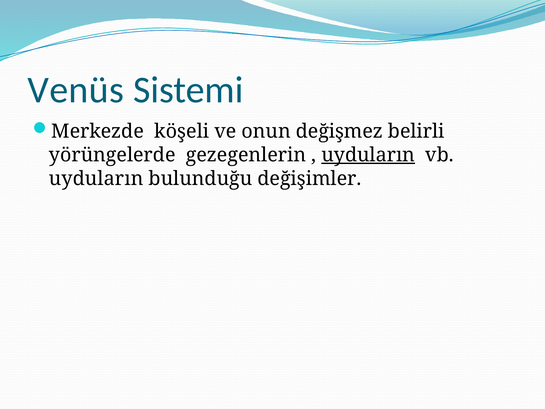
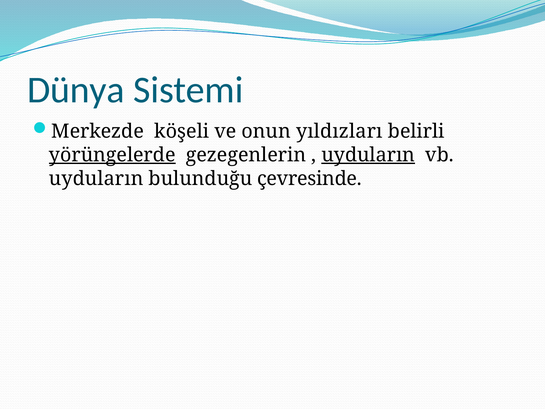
Venüs: Venüs -> Dünya (76, 90)
değişmez: değişmez -> yıldızları (339, 131)
yörüngelerde underline: none -> present (112, 155)
değişimler: değişimler -> çevresinde (310, 178)
